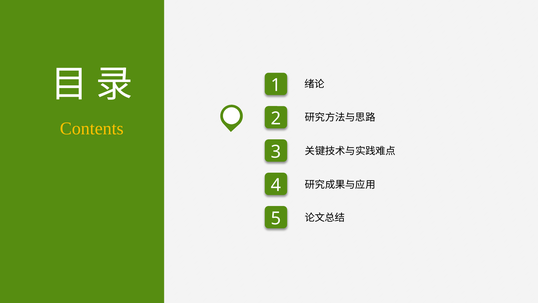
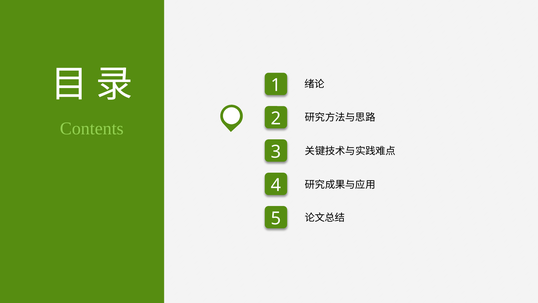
Contents colour: yellow -> light green (92, 128)
